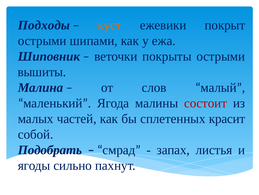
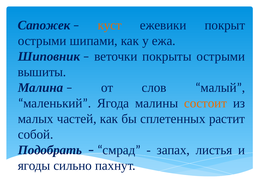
Подходы: Подходы -> Сапожек (44, 25)
состоит colour: red -> orange (206, 103)
красит: красит -> растит (227, 118)
